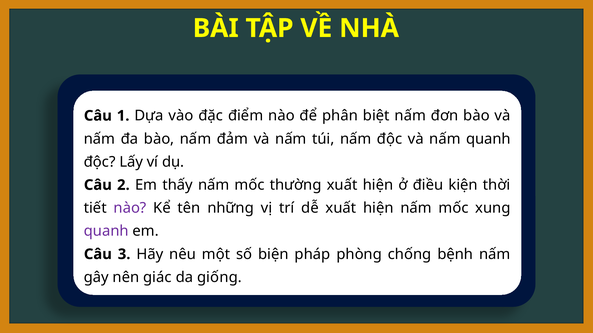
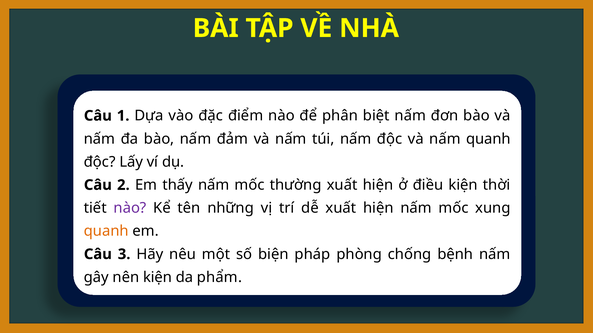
quanh colour: purple -> orange (106, 232)
nên giác: giác -> kiện (158, 278)
giống: giống -> phẩm (219, 278)
